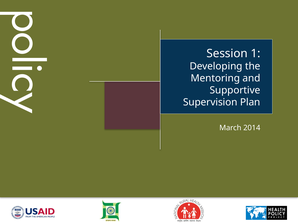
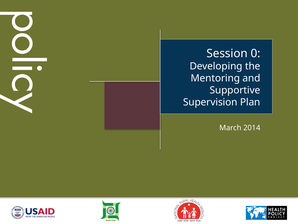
1: 1 -> 0 (256, 53)
